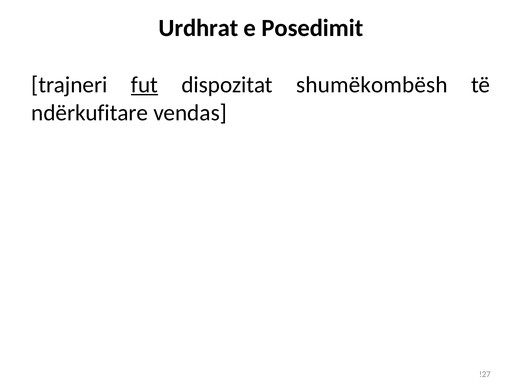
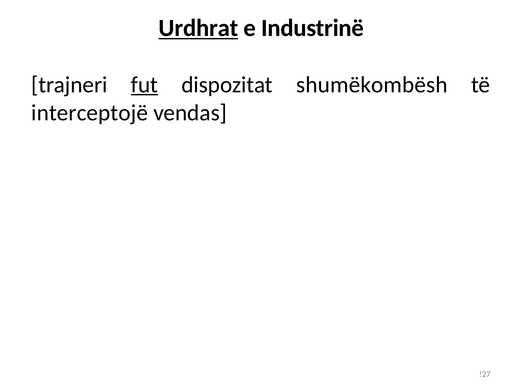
Urdhrat underline: none -> present (198, 28)
Posedimit: Posedimit -> Industrinë (313, 28)
ndërkufitare: ndërkufitare -> interceptojë (90, 113)
